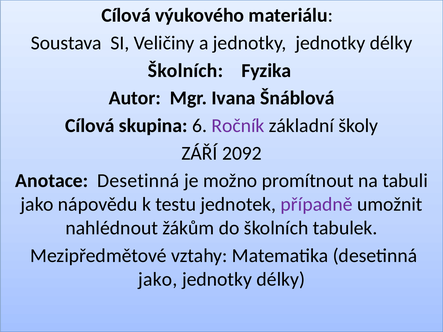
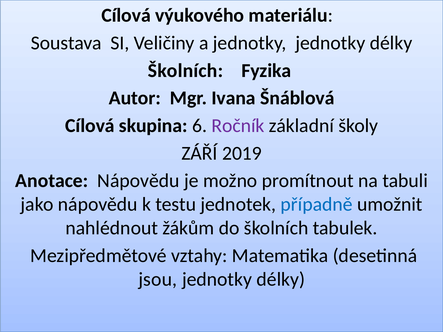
2092: 2092 -> 2019 (242, 153)
Anotace Desetinná: Desetinná -> Nápovědu (138, 181)
případně colour: purple -> blue (317, 205)
jako: jako -> jsou (158, 280)
